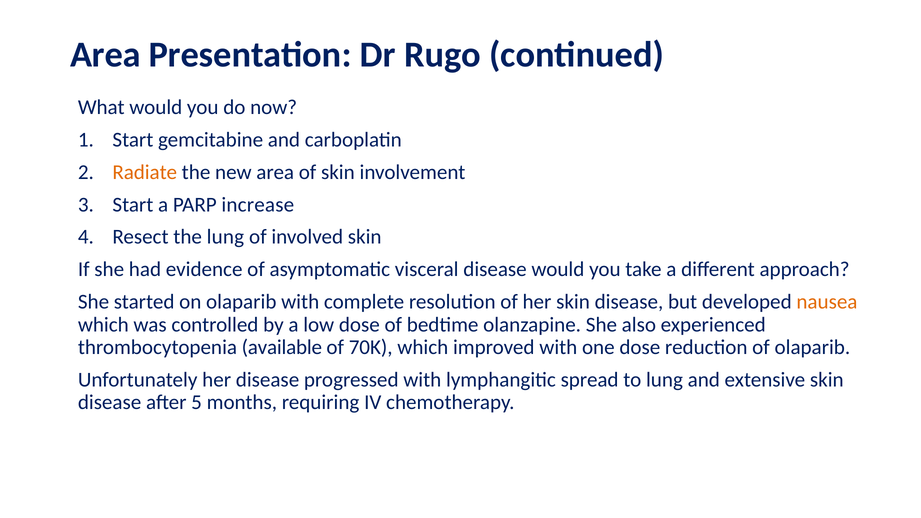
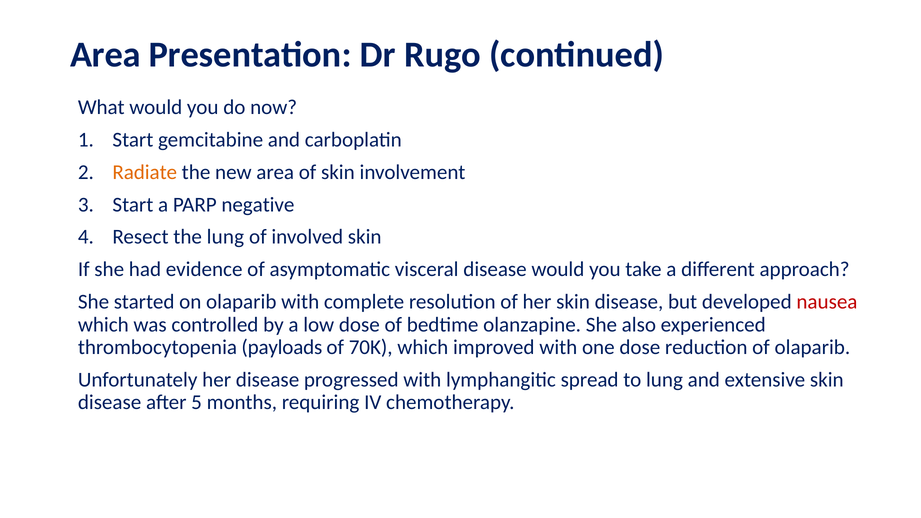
increase: increase -> negative (258, 205)
nausea colour: orange -> red (827, 302)
available: available -> payloads (282, 347)
